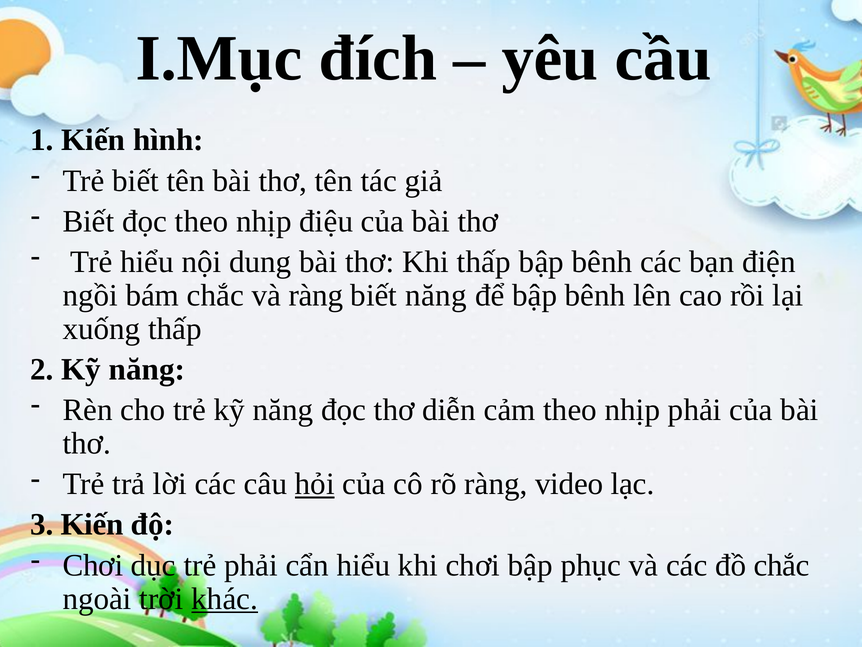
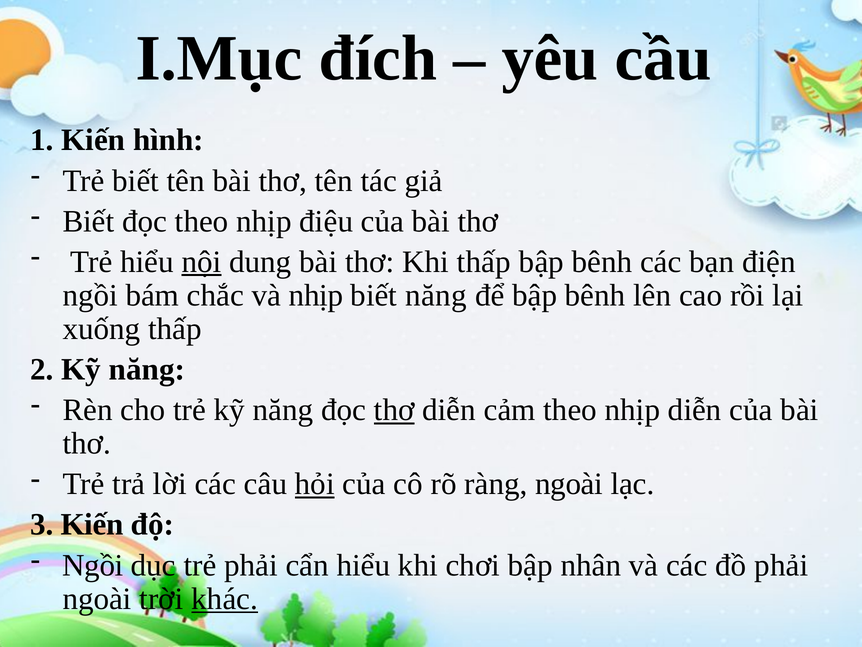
nội underline: none -> present (201, 262)
và ràng: ràng -> nhịp (316, 295)
thơ underline: none -> present (394, 410)
nhịp phải: phải -> diễn (695, 410)
ràng video: video -> ngoài (569, 484)
Chơi: Chơi -> Ngồi (93, 565)
phục: phục -> nhân (591, 565)
đồ chắc: chắc -> phải (781, 565)
